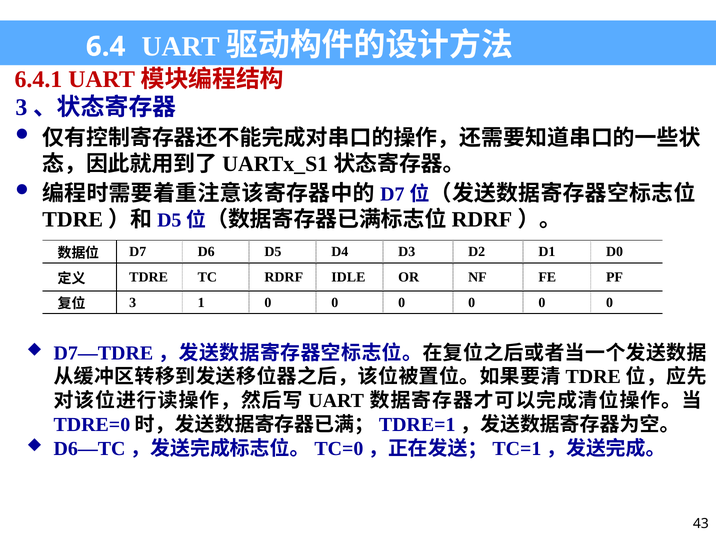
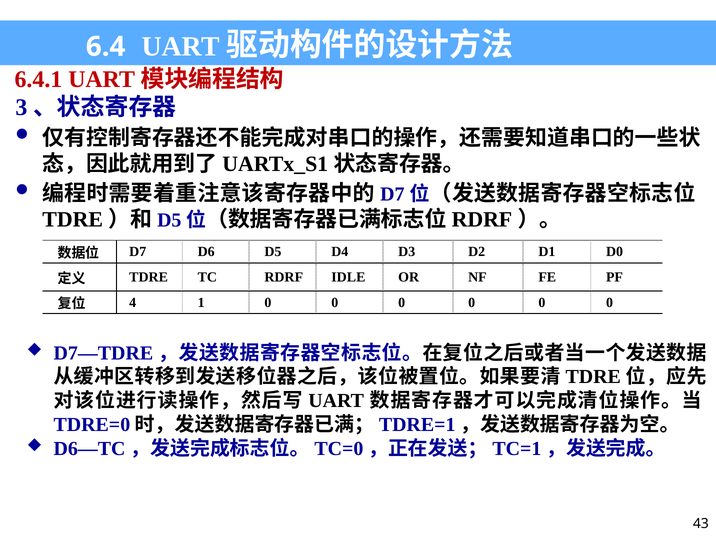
3: 3 -> 4 (133, 302)
